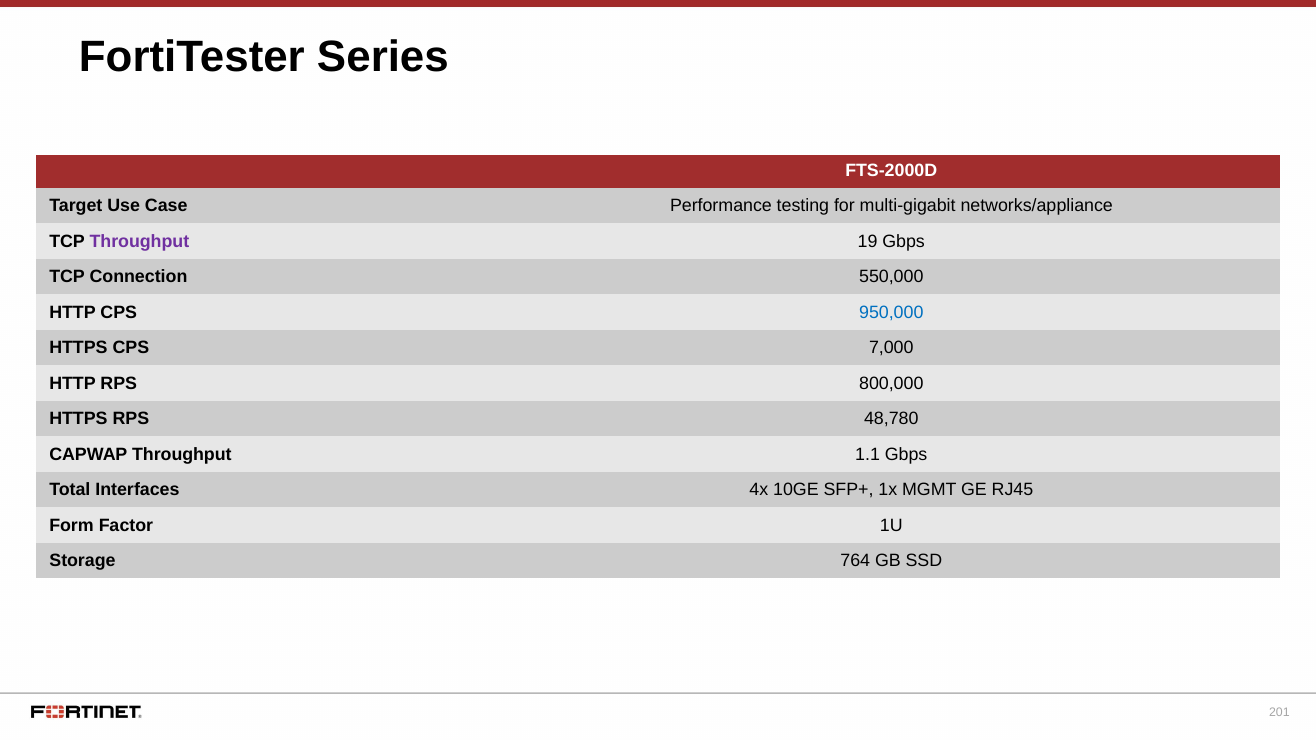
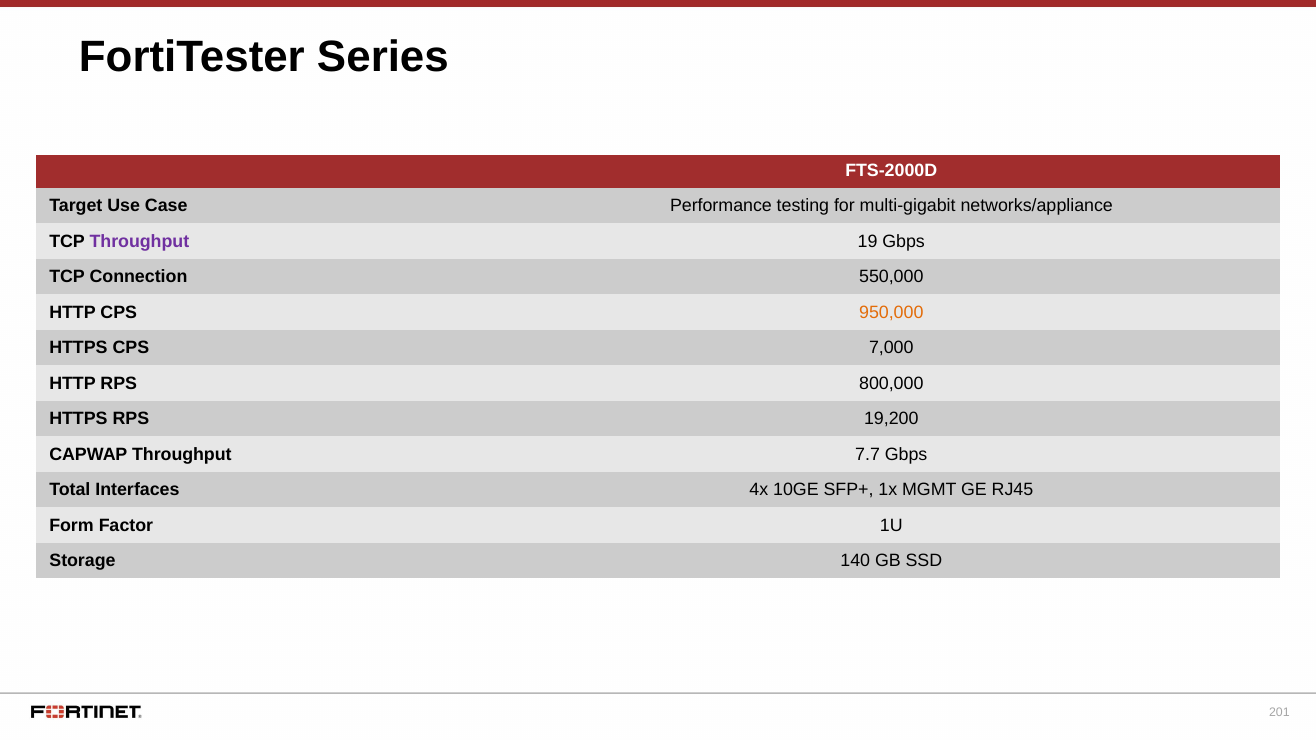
950,000 colour: blue -> orange (891, 313)
48,780: 48,780 -> 19,200 (891, 419)
1.1: 1.1 -> 7.7 (868, 455)
764: 764 -> 140 (855, 561)
